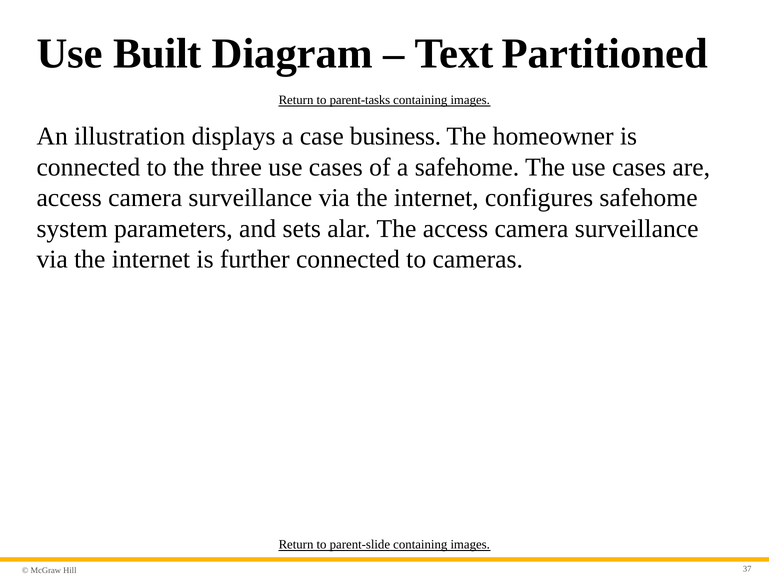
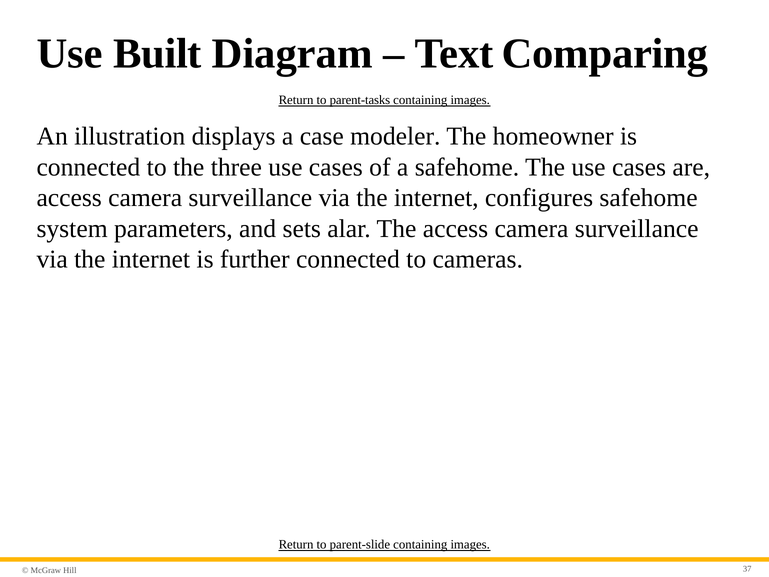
Partitioned: Partitioned -> Comparing (605, 54)
business: business -> modeler (395, 136)
